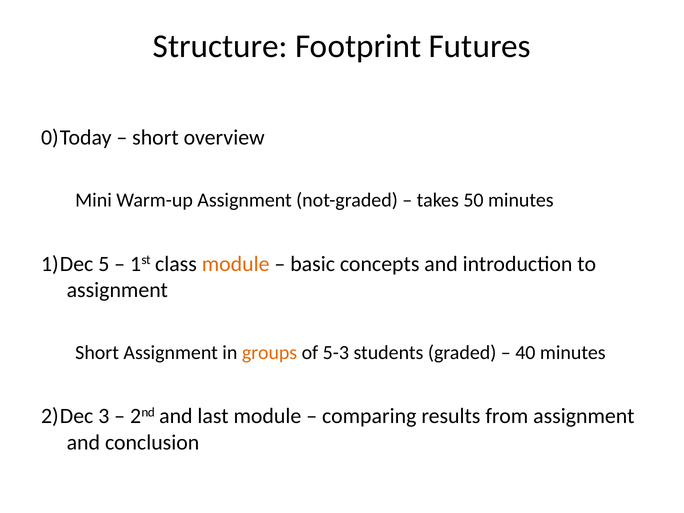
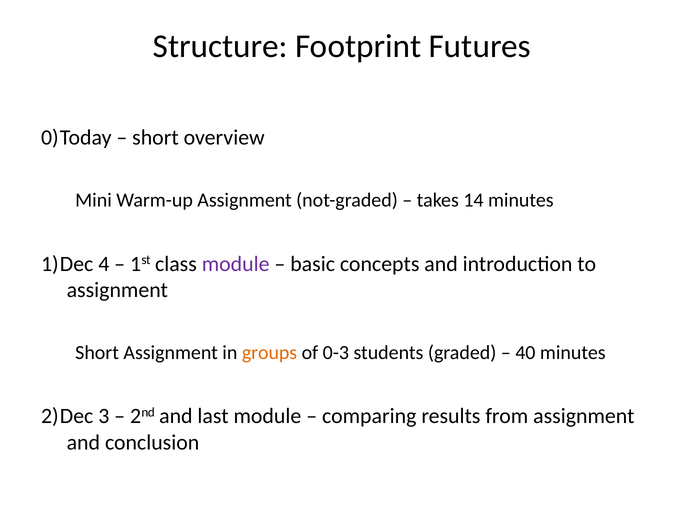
50: 50 -> 14 (473, 200)
5: 5 -> 4 (104, 264)
module colour: orange -> purple (236, 264)
5-3: 5-3 -> 0-3 (336, 353)
